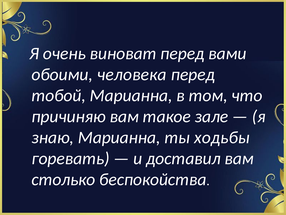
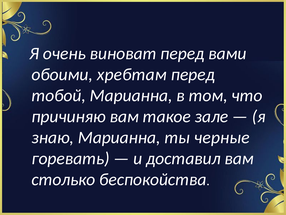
человека: человека -> хребтам (132, 74)
ходьбы: ходьбы -> черные (222, 137)
